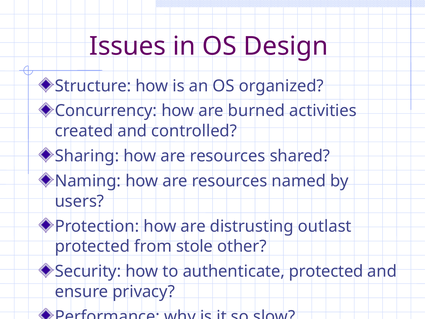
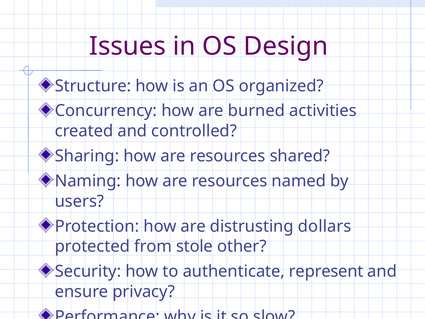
outlast: outlast -> dollars (325, 226)
authenticate protected: protected -> represent (326, 271)
